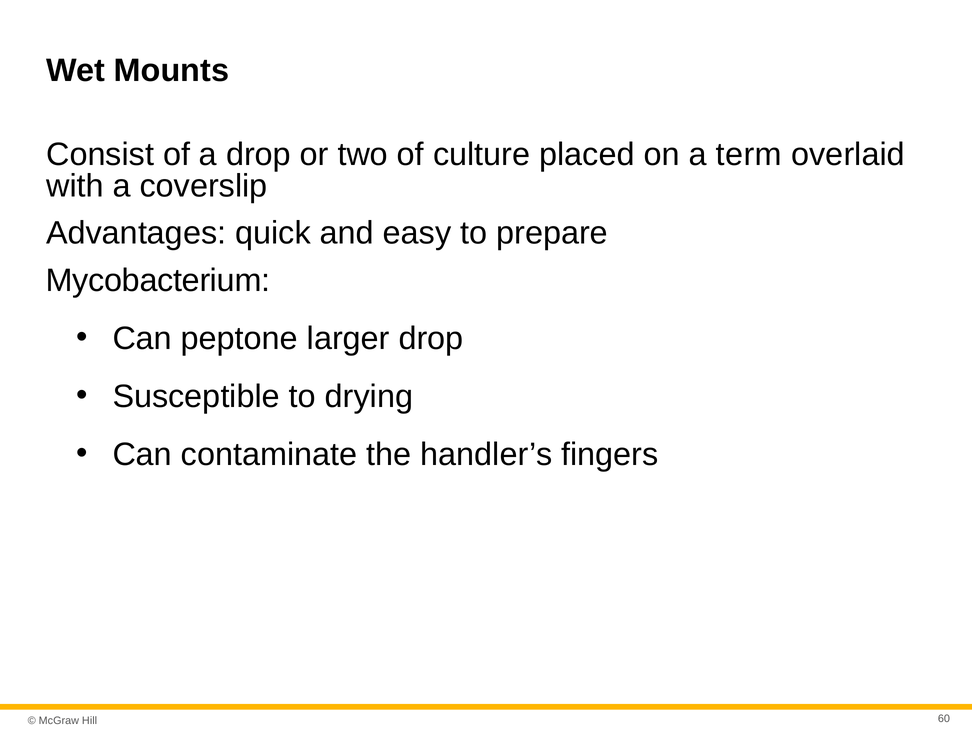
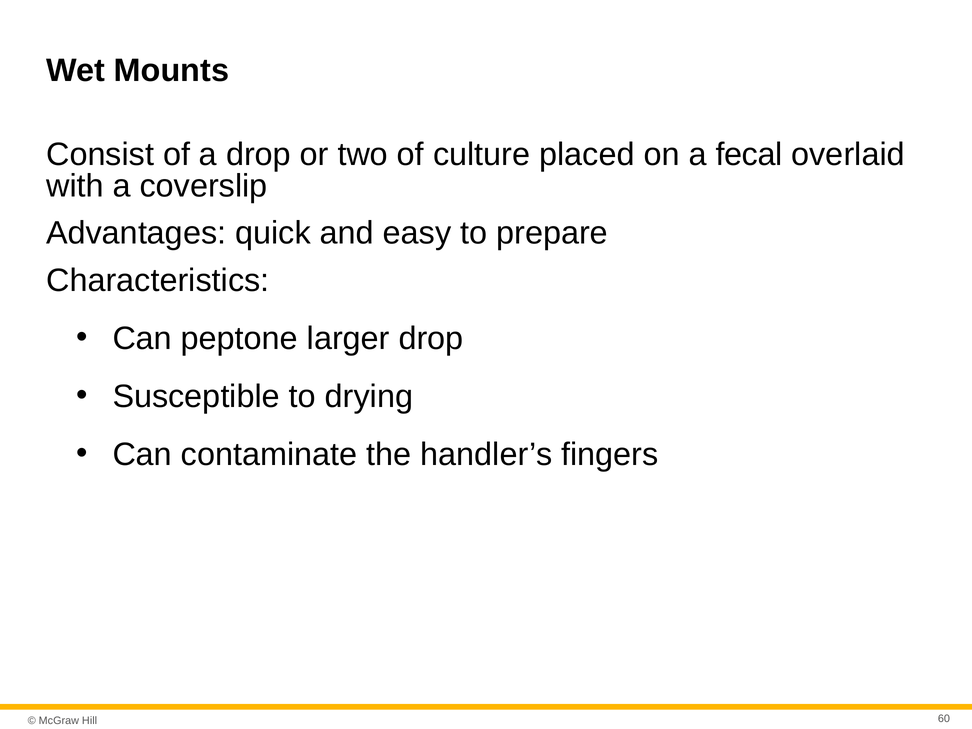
term: term -> fecal (749, 155)
Mycobacterium: Mycobacterium -> Characteristics (158, 280)
